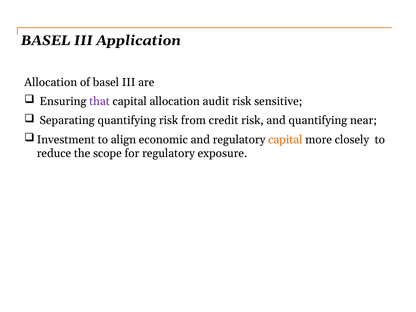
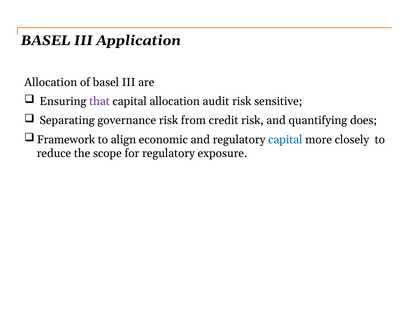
Separating quantifying: quantifying -> governance (127, 120)
near: near -> does (364, 120)
Investment: Investment -> Framework (66, 140)
capital colour: orange -> blue (285, 140)
